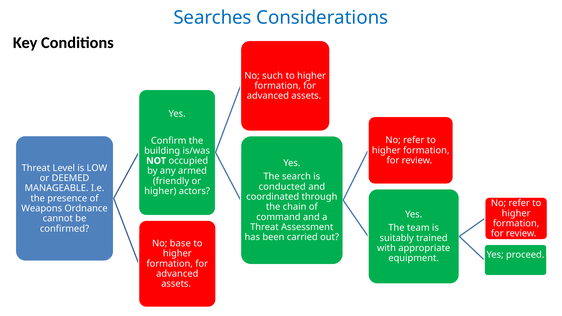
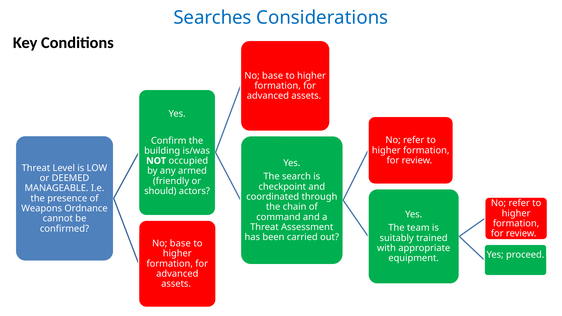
such: such -> base (273, 76)
conducted: conducted -> checkpoint (282, 187)
higher: higher -> should (160, 191)
